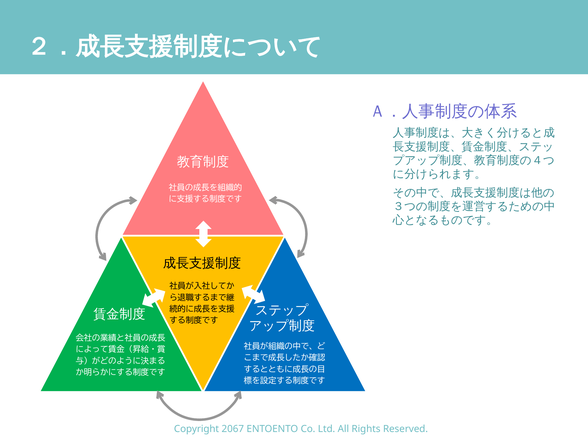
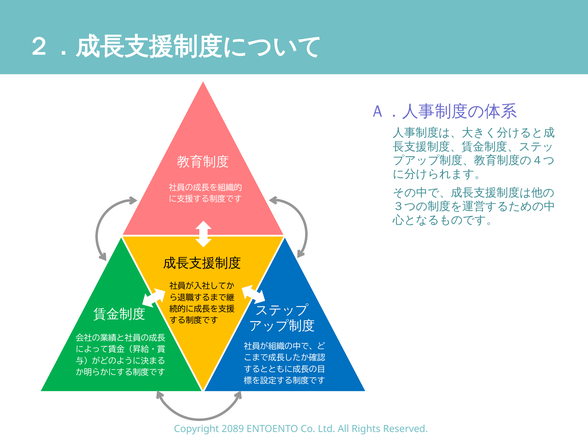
2067: 2067 -> 2089 (233, 429)
